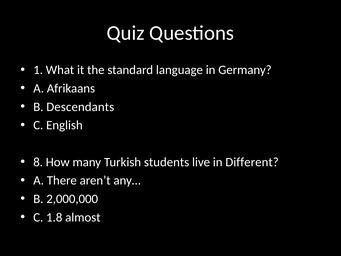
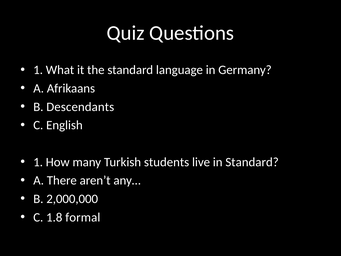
8: 8 -> 1 (38, 162)
in Different: Different -> Standard (252, 162)
almost: almost -> formal (83, 217)
